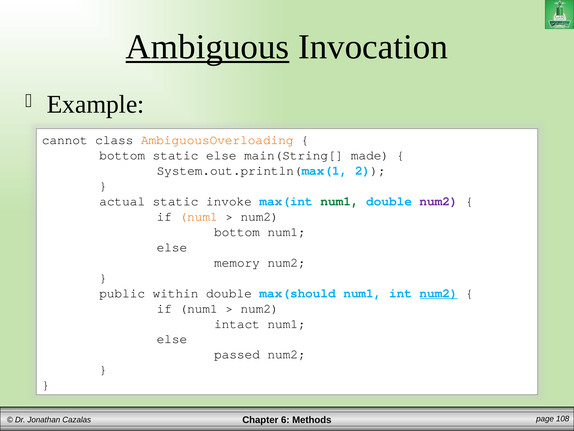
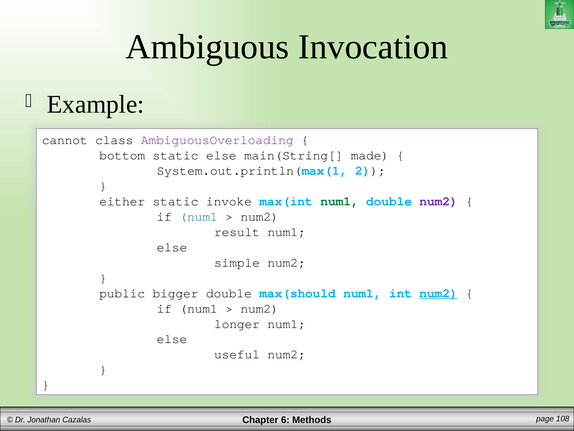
Ambiguous underline: present -> none (207, 47)
AmbiguousOverloading colour: orange -> purple (217, 140)
actual: actual -> either (122, 201)
num1 colour: orange -> blue (199, 216)
bottom: bottom -> result (237, 232)
memory: memory -> simple (237, 262)
within: within -> bigger (176, 293)
intact: intact -> longer (237, 323)
passed: passed -> useful (237, 354)
